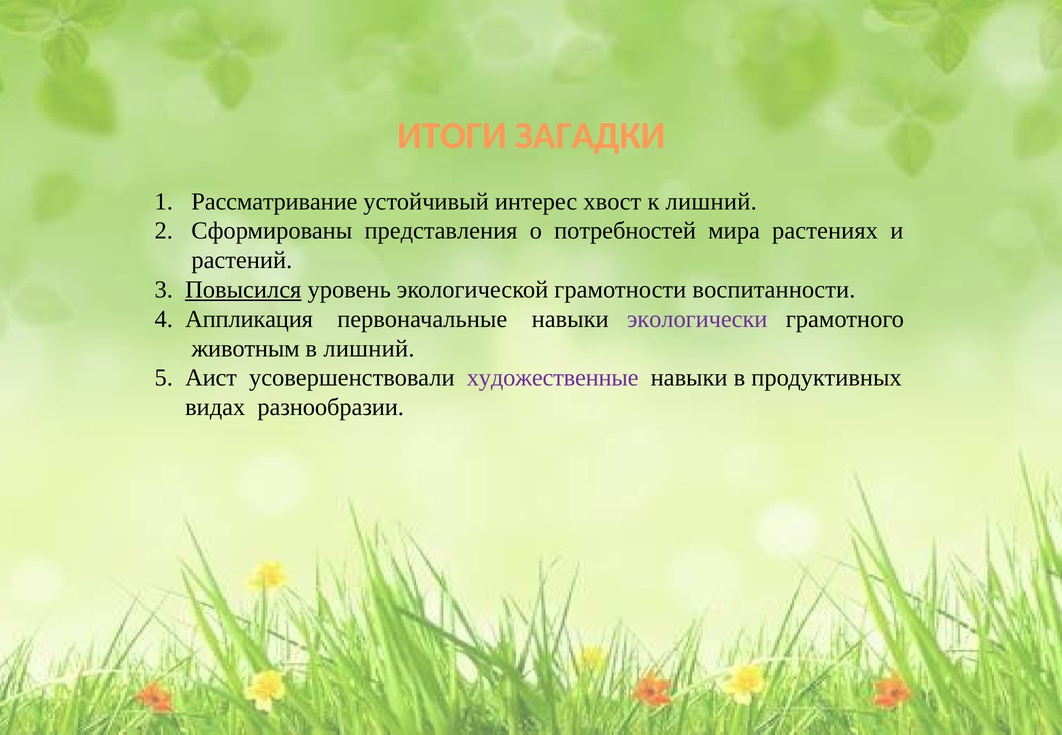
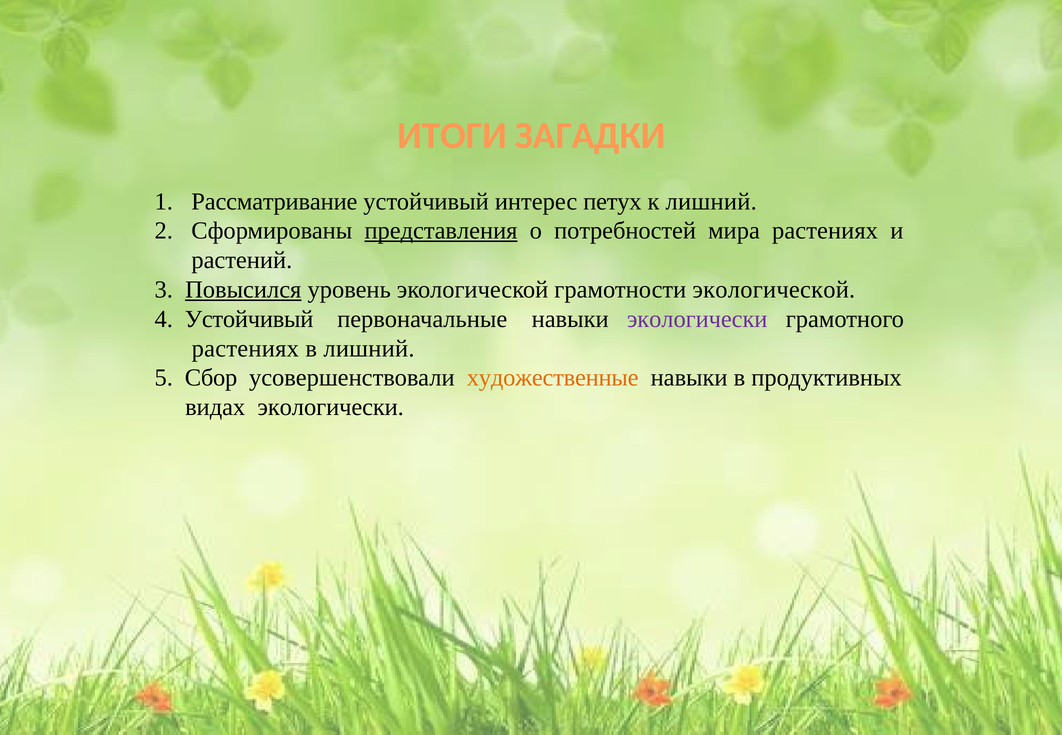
хвост: хвост -> петух (612, 202)
представления underline: none -> present (441, 231)
грамотности воспитанности: воспитанности -> экологической (774, 290)
4 Аппликация: Аппликация -> Устойчивый (249, 319)
животным: животным -> растениях (245, 349)
Аист: Аист -> Сбор (211, 378)
художественные colour: purple -> orange (553, 378)
видах разнообразии: разнообразии -> экологически (331, 407)
